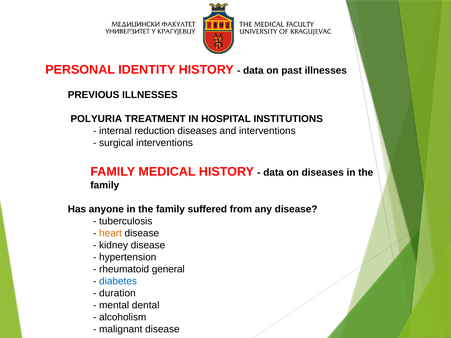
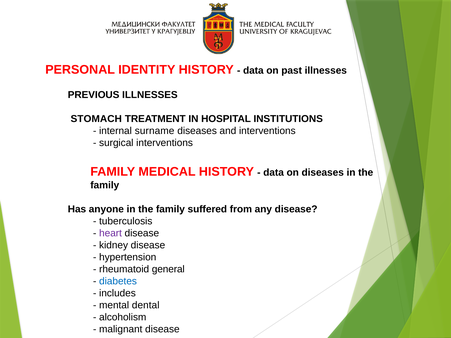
POLYURIA: POLYURIA -> STOMACH (96, 119)
reduction: reduction -> surname (155, 131)
heart colour: orange -> purple (111, 233)
duration: duration -> includes (117, 293)
